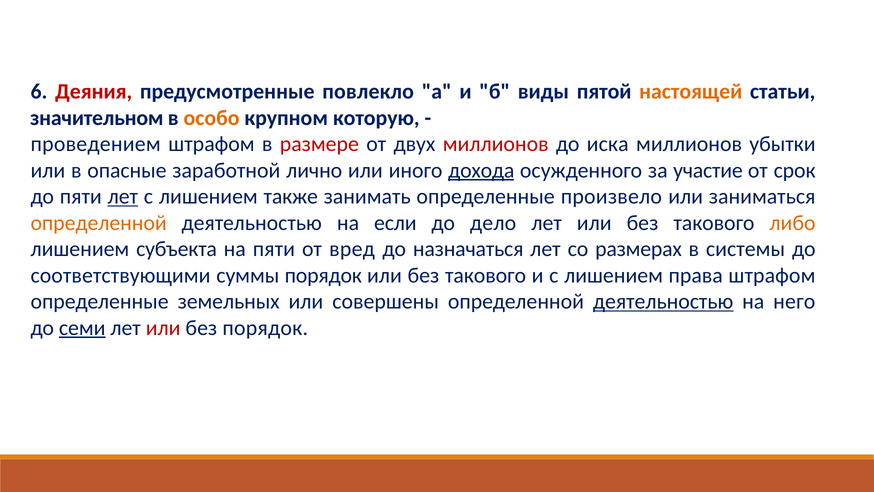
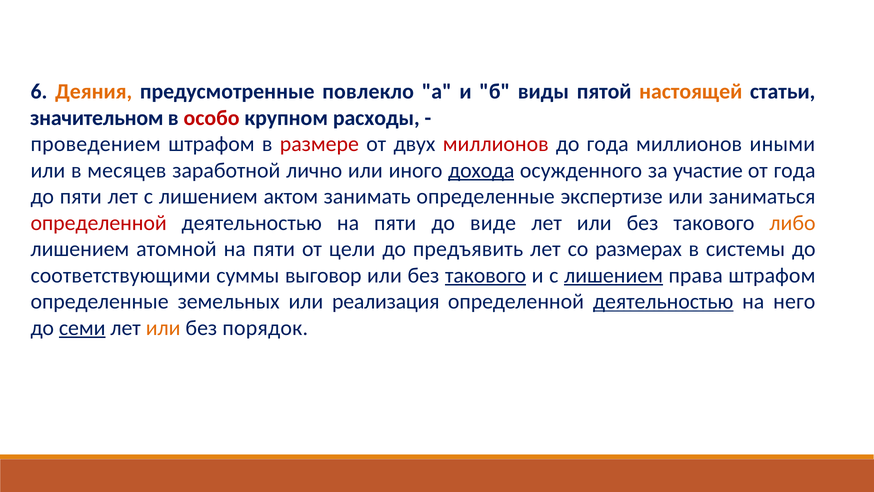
Деяния colour: red -> orange (94, 92)
особо colour: orange -> red (212, 118)
которую: которую -> расходы (376, 118)
до иска: иска -> года (608, 144)
убытки: убытки -> иными (782, 144)
опасные: опасные -> месяцев (127, 170)
от срок: срок -> года (795, 170)
лет underline: present -> none (123, 196)
также: также -> актом (291, 196)
произвело: произвело -> экспертизе (612, 196)
определенной colour: orange -> red (99, 223)
деятельностью на если: если -> пяти (395, 223)
дело: дело -> виде (493, 223)
субъекта: субъекта -> атомной (176, 249)
вред: вред -> цели (352, 249)
назначаться: назначаться -> предъявить (468, 249)
суммы порядок: порядок -> выговор (323, 275)
такового underline: none -> present (486, 275)
лишением underline: none -> present (614, 275)
совершены: совершены -> реализация (386, 301)
или colour: red -> orange (163, 328)
